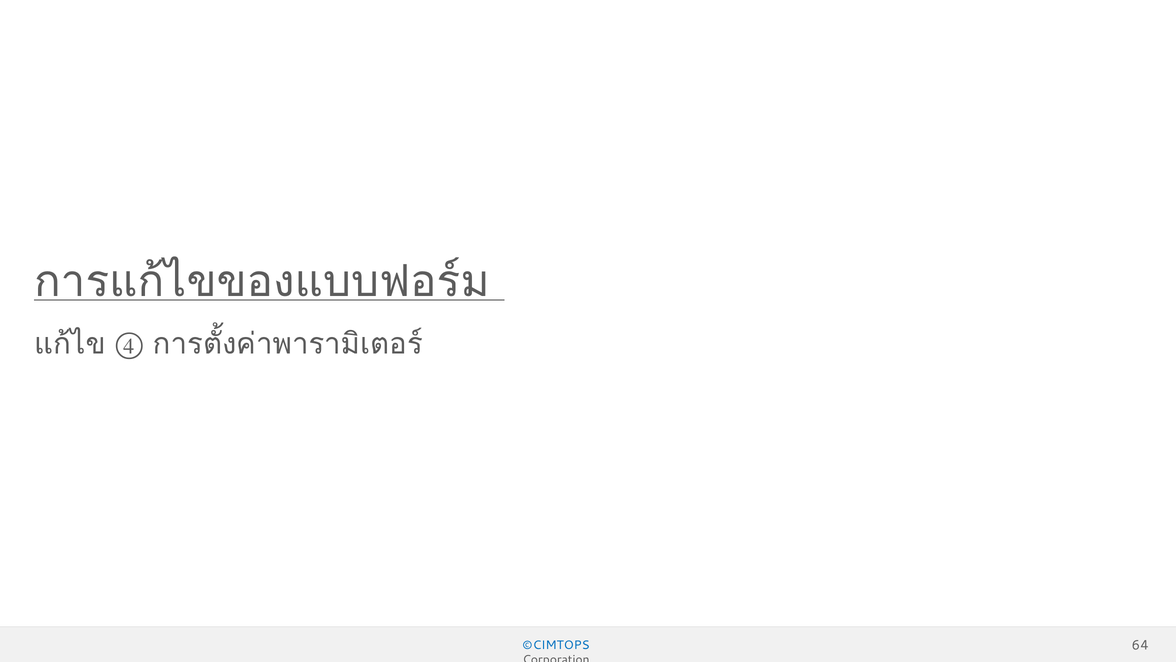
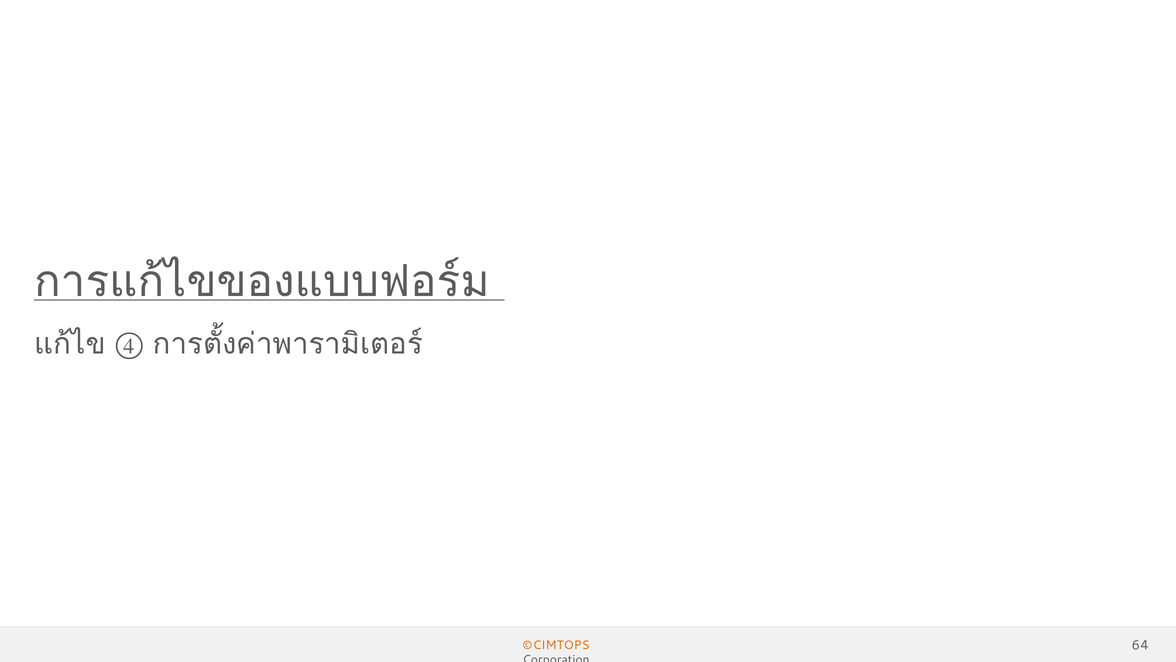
©CIMTOPS colour: blue -> orange (556, 645)
